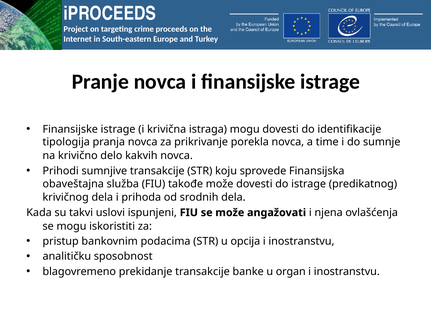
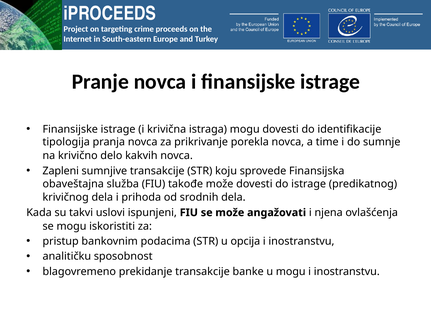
Prihodi: Prihodi -> Zapleni (61, 171)
u organ: organ -> mogu (291, 272)
